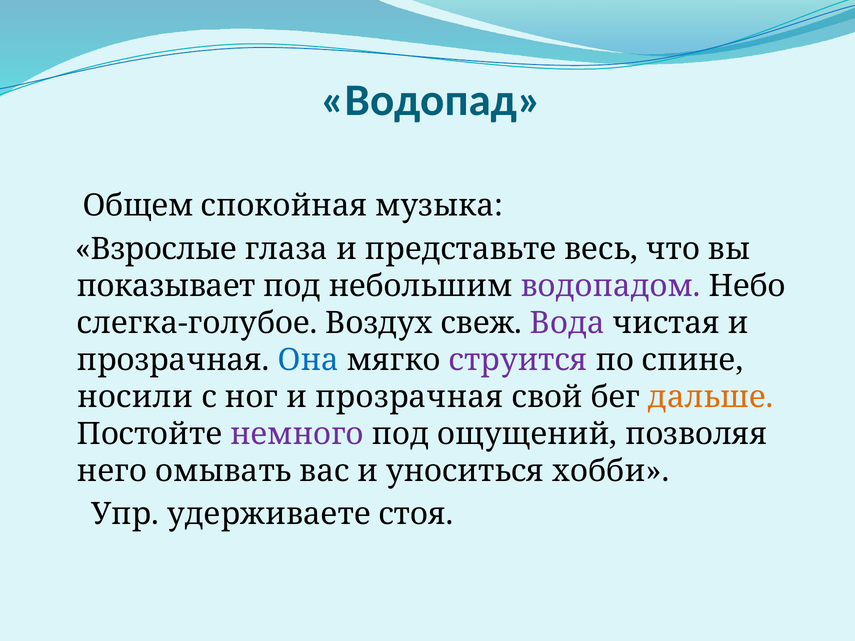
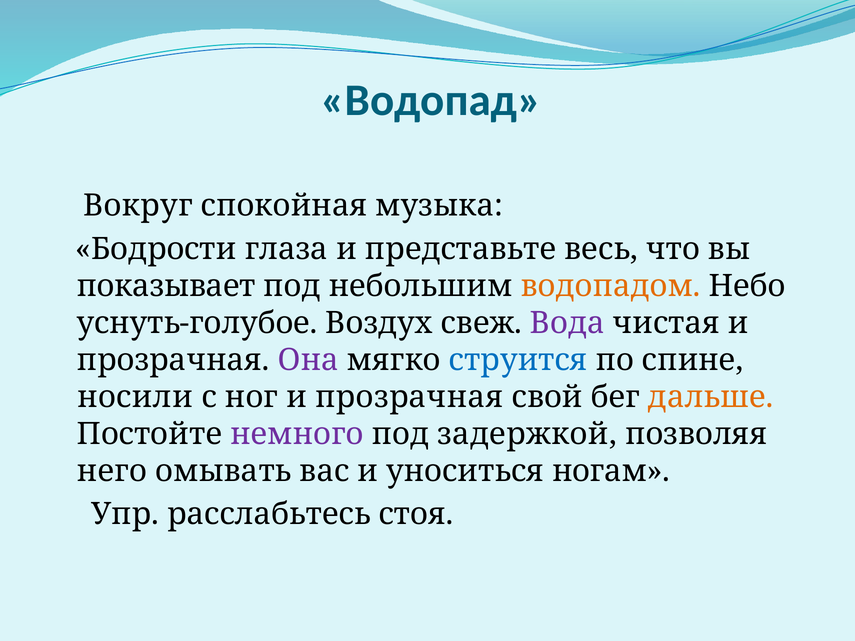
Общем: Общем -> Вокруг (138, 206)
Взрослые: Взрослые -> Бодрости (156, 249)
водопадом colour: purple -> orange (611, 286)
слегка-голубое: слегка-голубое -> уснуть-голубое (197, 323)
Она colour: blue -> purple (308, 360)
струится colour: purple -> blue (518, 360)
ощущений: ощущений -> задержкой (527, 434)
хобби: хобби -> ногам (611, 471)
удерживаете: удерживаете -> расслабьтесь (269, 514)
